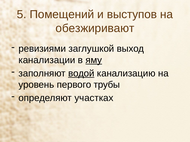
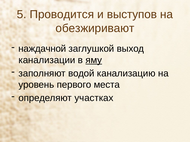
Помещений: Помещений -> Проводится (62, 14)
ревизиями: ревизиями -> наждачной (42, 49)
водой underline: present -> none (81, 74)
трубы: трубы -> места (107, 85)
